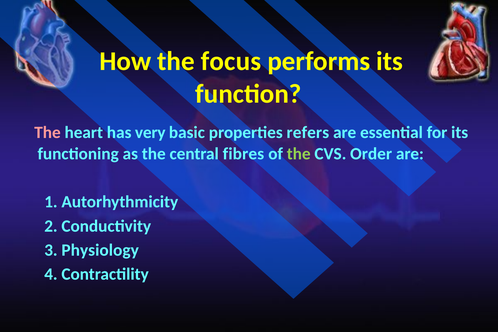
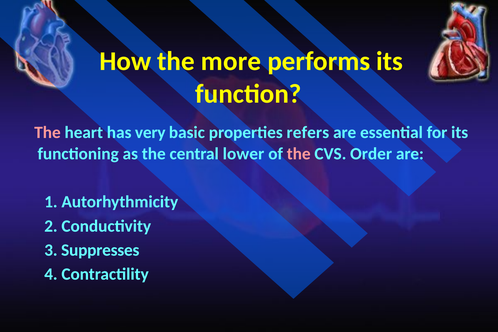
focus: focus -> more (231, 61)
fibres: fibres -> lower (243, 154)
the colour: light green -> pink (299, 154)
Physiology: Physiology -> Suppresses (100, 250)
